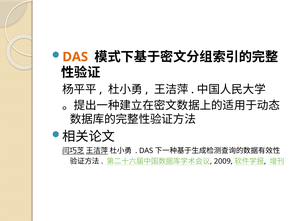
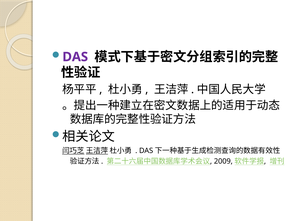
DAS colour: orange -> purple (75, 57)
